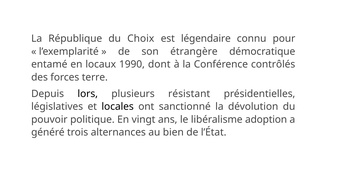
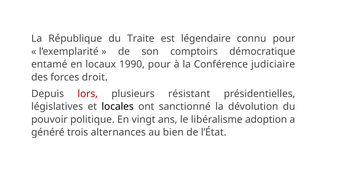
Choix: Choix -> Traite (141, 39)
étrangère: étrangère -> comptoirs (194, 52)
1990 dont: dont -> pour (159, 64)
contrôlés: contrôlés -> judiciaire (273, 64)
terre: terre -> droit (95, 77)
lors colour: black -> red (88, 94)
